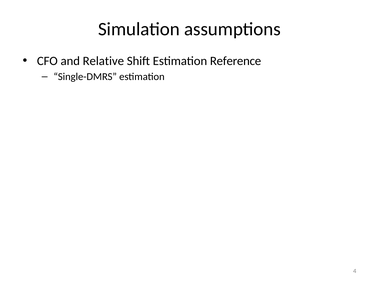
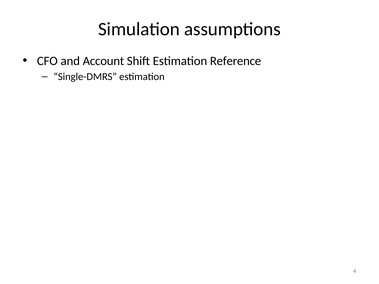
Relative: Relative -> Account (103, 61)
